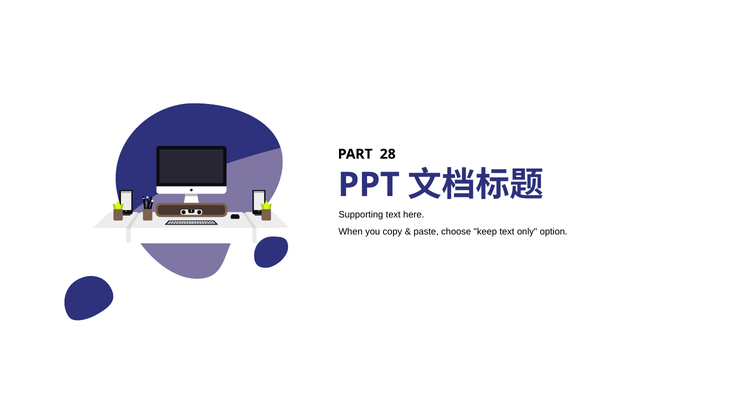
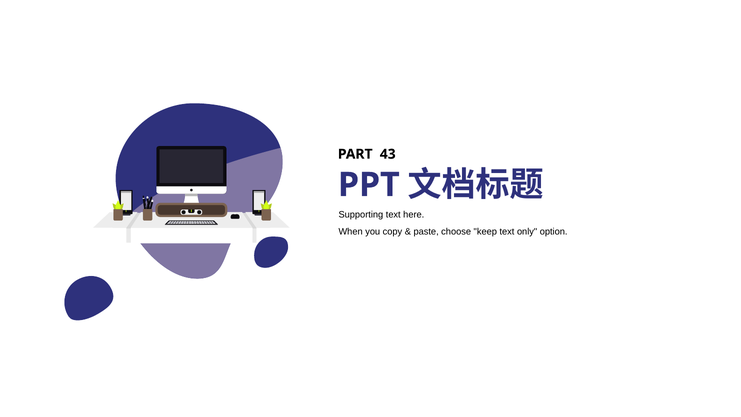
28: 28 -> 43 (388, 154)
